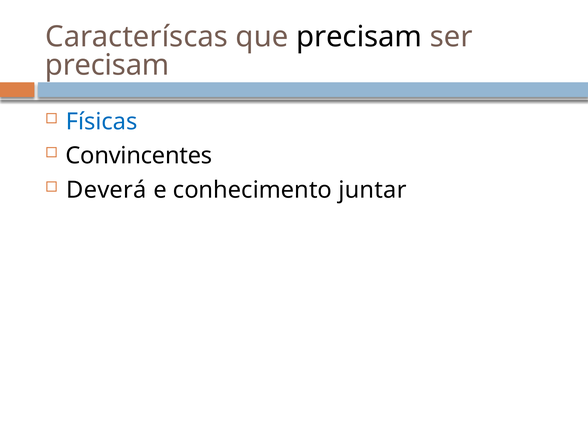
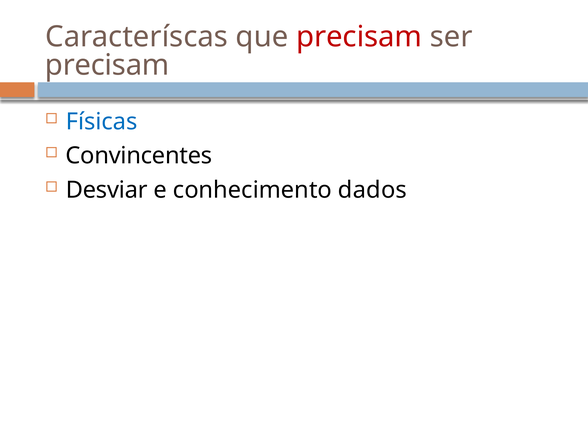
precisam colour: black -> red (359, 37)
Deverá: Deverá -> Desviar (107, 190)
juntar: juntar -> dados (372, 190)
